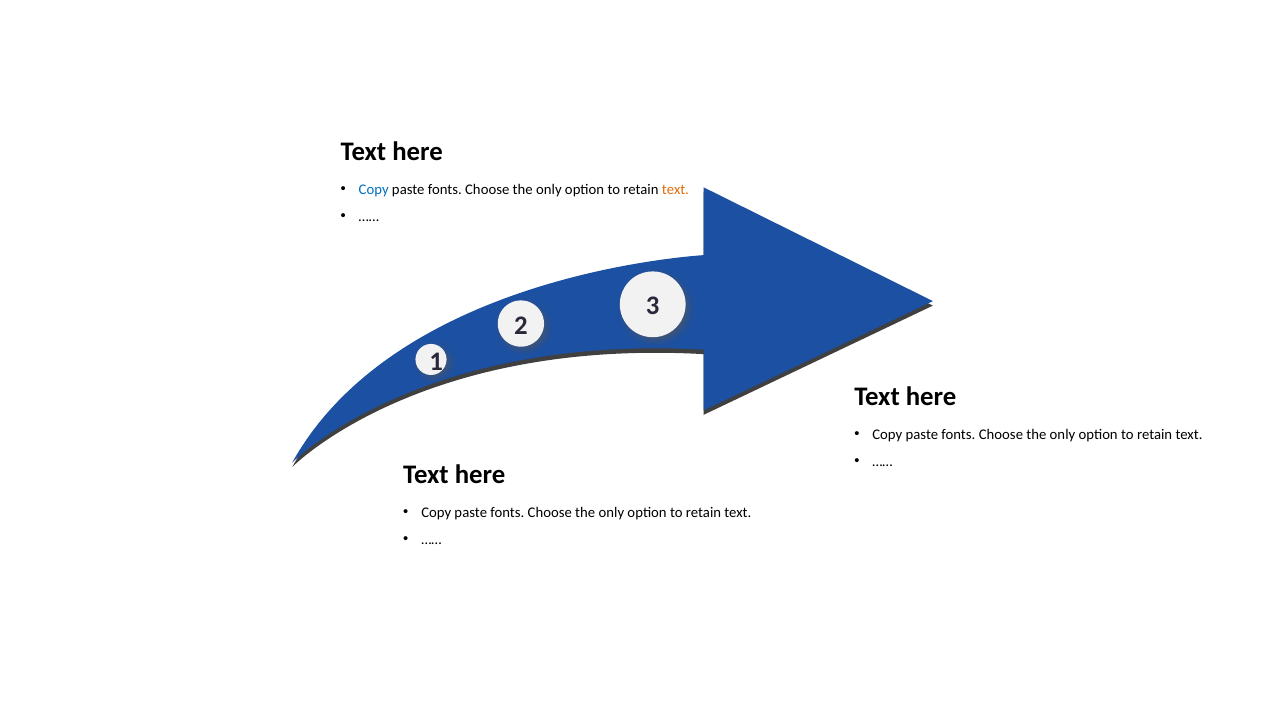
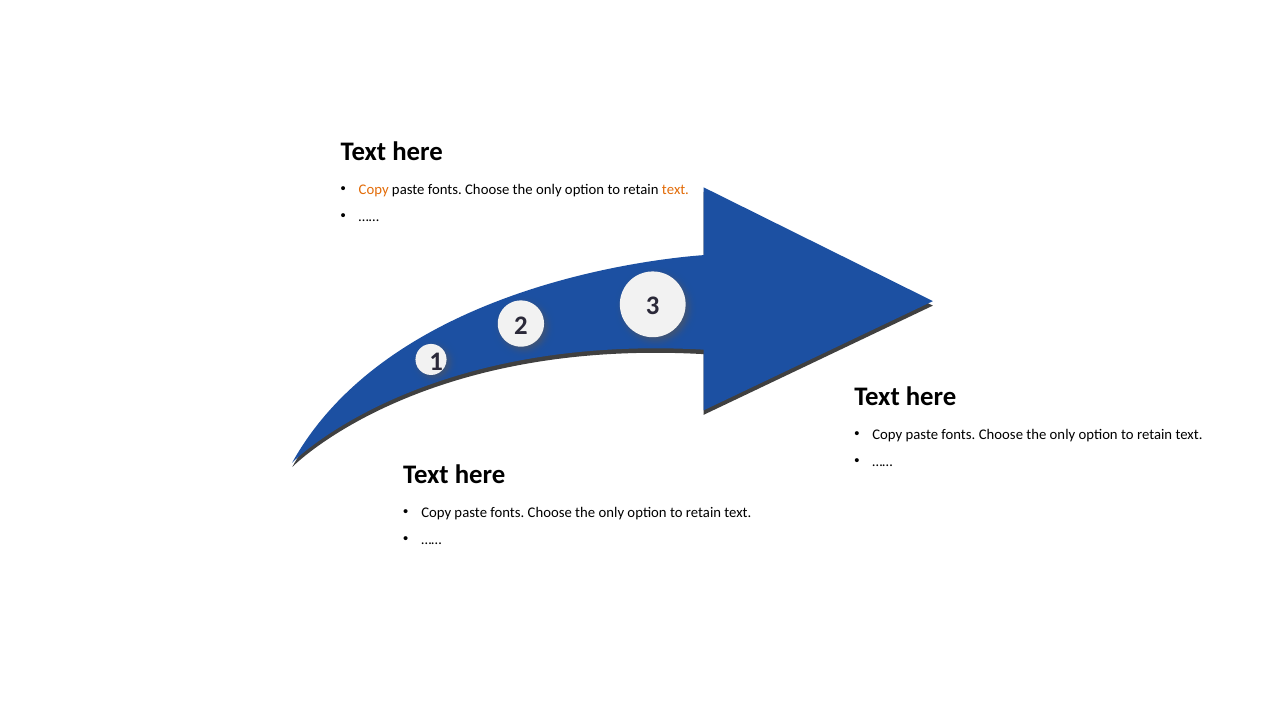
Copy colour: blue -> orange (374, 190)
